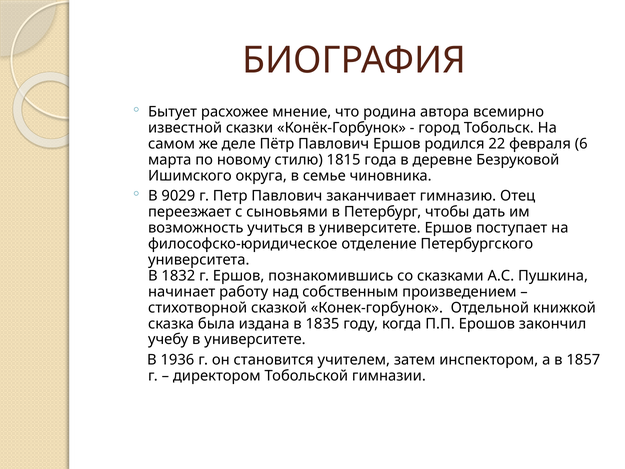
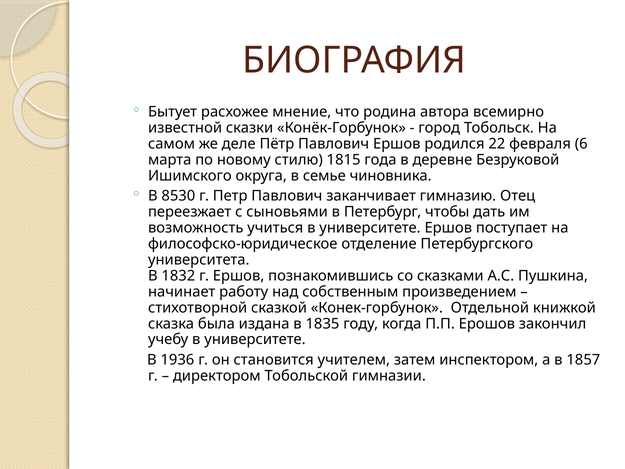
9029: 9029 -> 8530 (178, 196)
